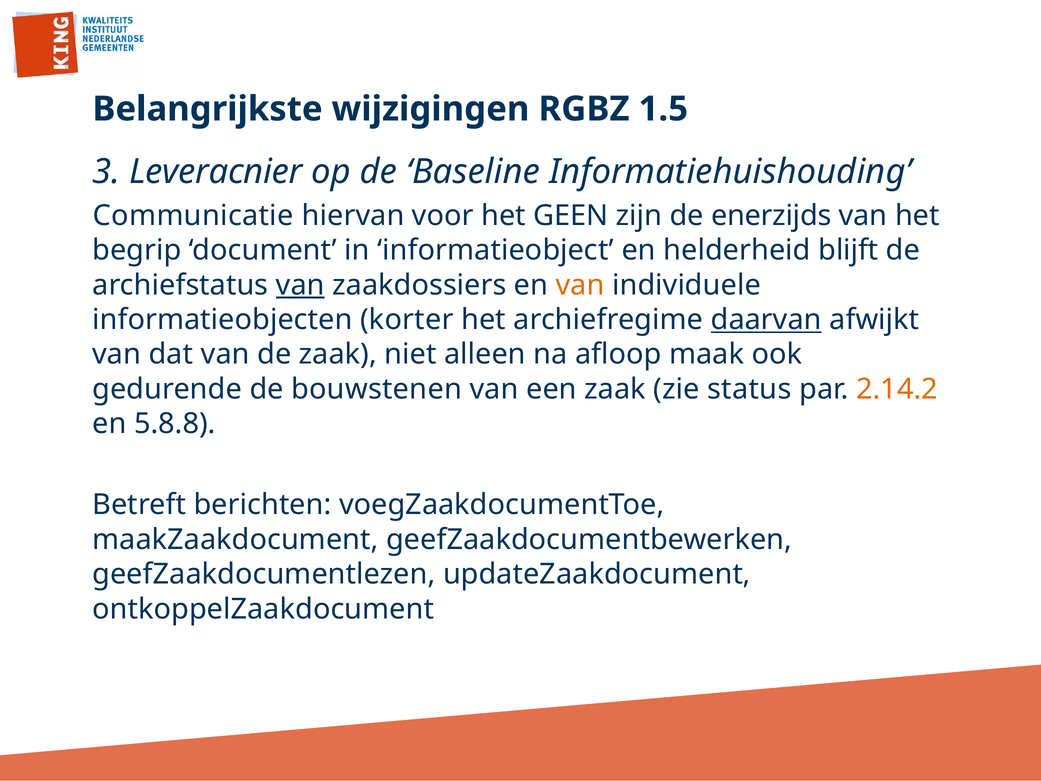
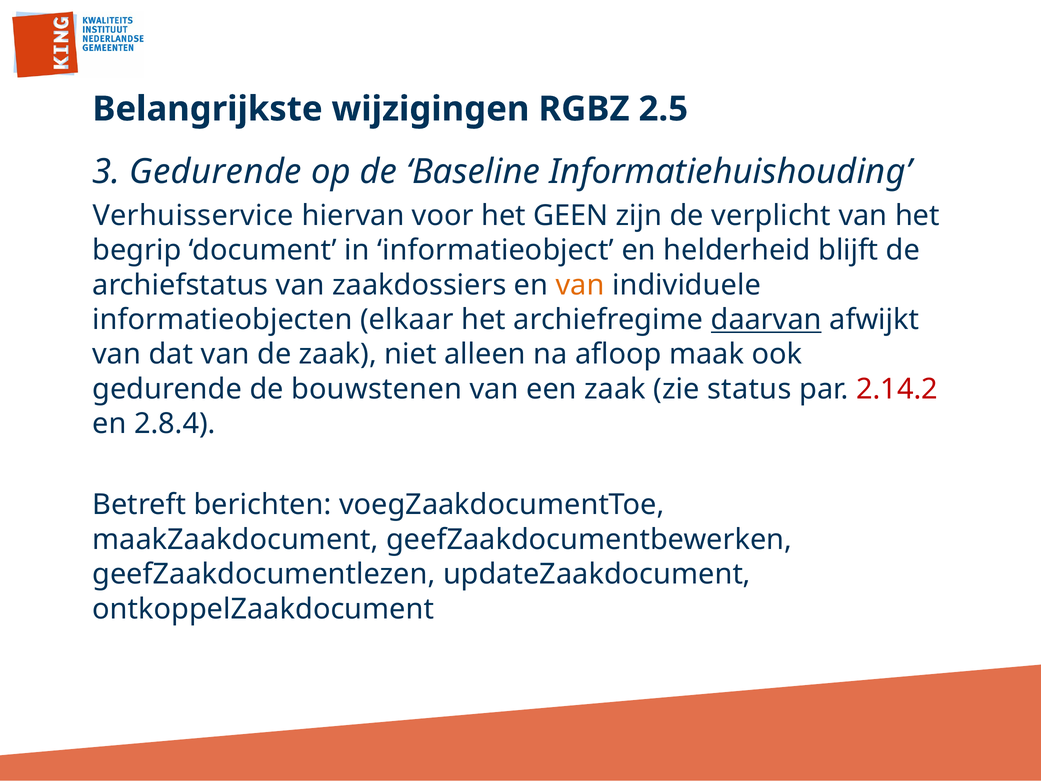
1.5: 1.5 -> 2.5 (663, 109)
3 Leveracnier: Leveracnier -> Gedurende (216, 172)
Communicatie: Communicatie -> Verhuisservice (193, 215)
enerzijds: enerzijds -> verplicht (771, 215)
van underline: present -> none (300, 285)
korter: korter -> elkaar (407, 320)
2.14.2 colour: orange -> red (897, 389)
5.8.8: 5.8.8 -> 2.8.4 (175, 424)
